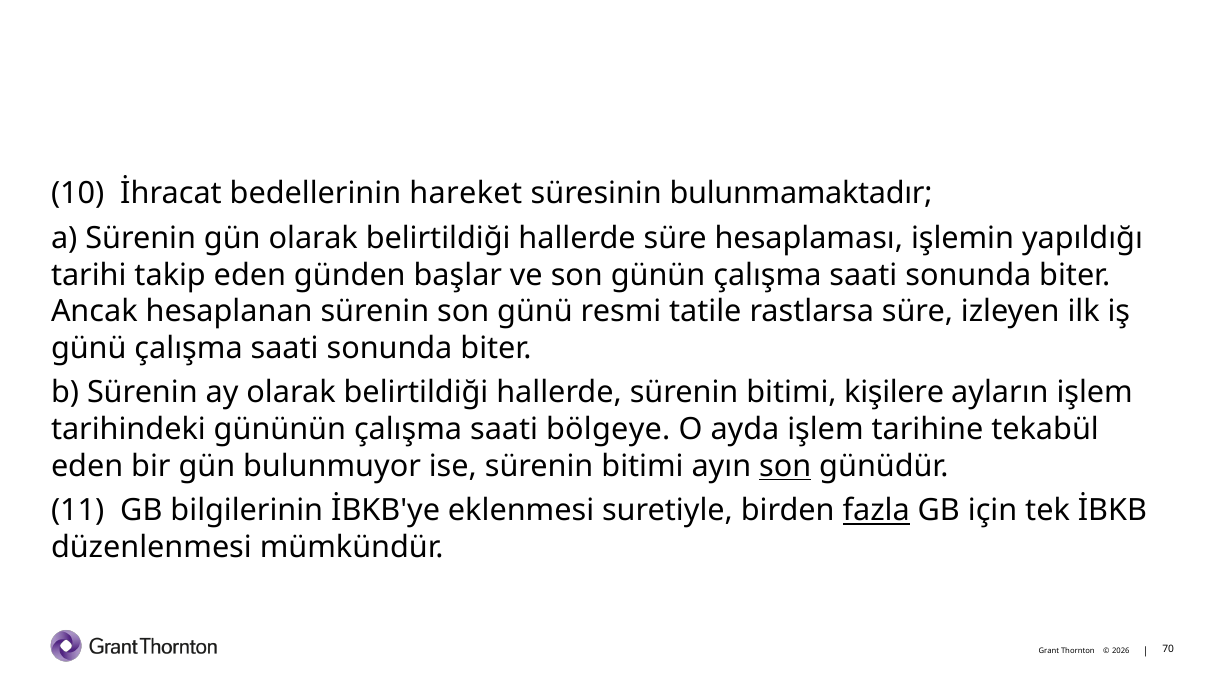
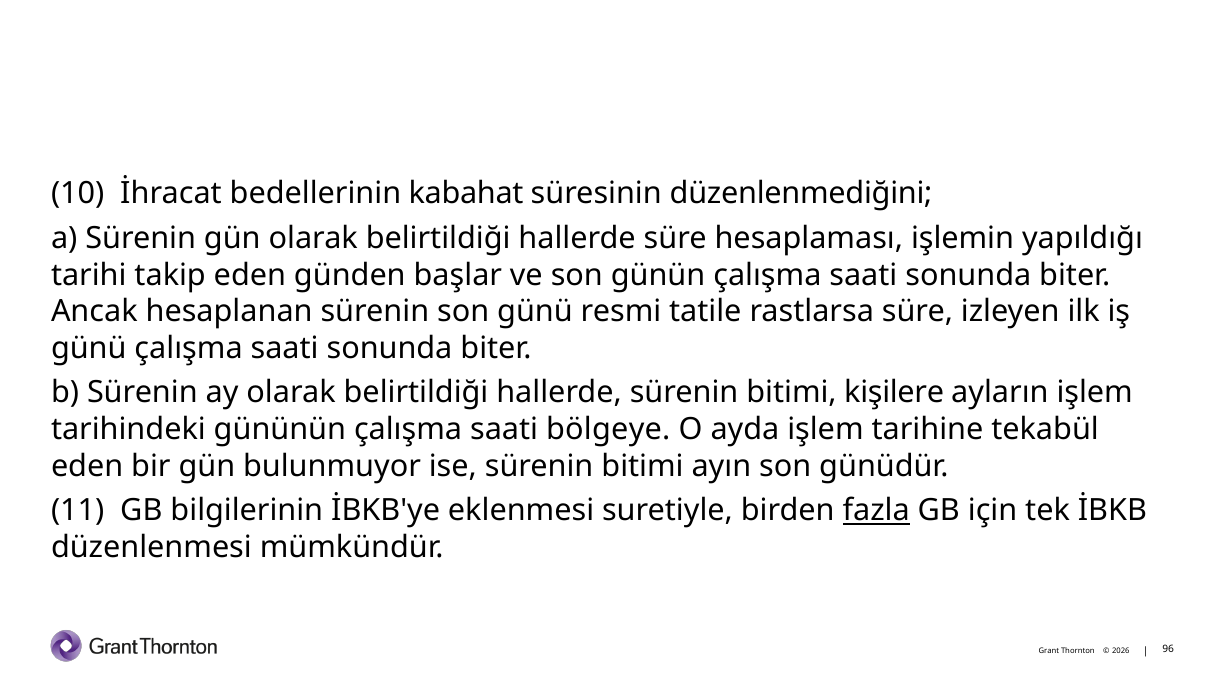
hareket: hareket -> kabahat (466, 194)
bulunmamaktadır: bulunmamaktadır -> düzenlenmediğini (801, 194)
son underline: present -> none (785, 466)
70: 70 -> 96 (1168, 649)
